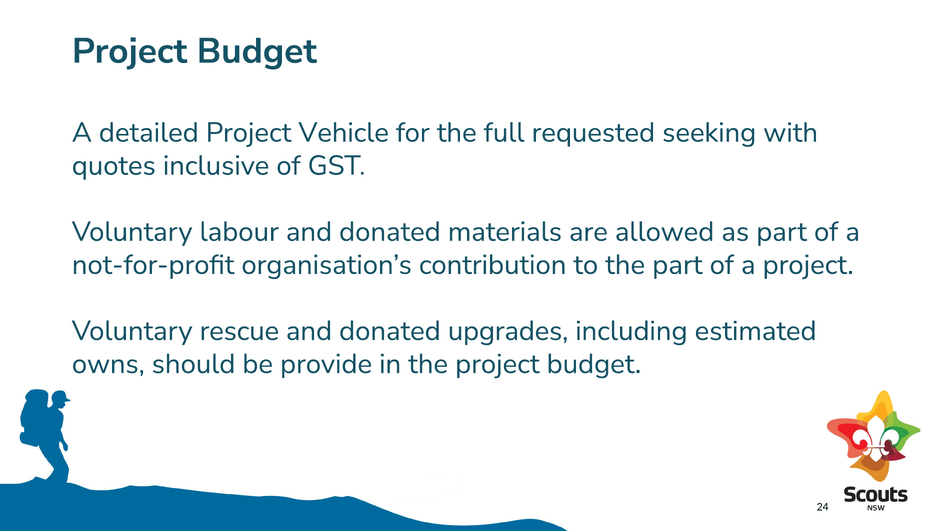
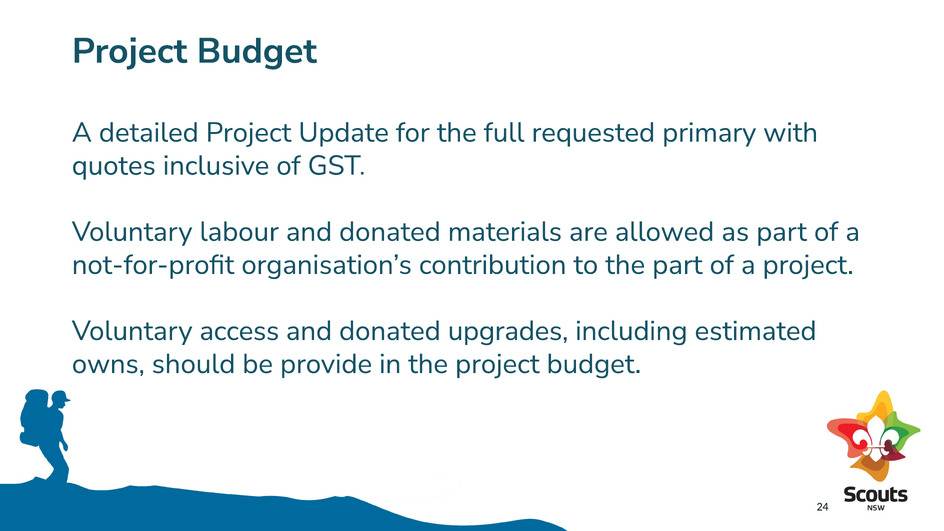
Vehicle: Vehicle -> Update (344, 133)
seeking: seeking -> primary (709, 133)
rescue: rescue -> access (239, 331)
